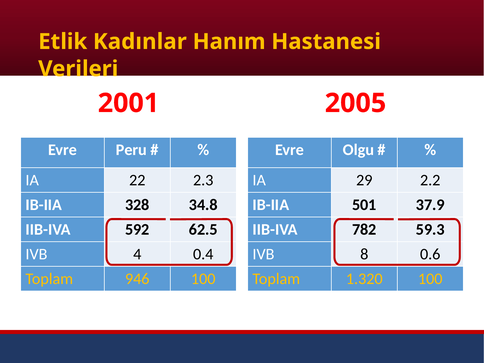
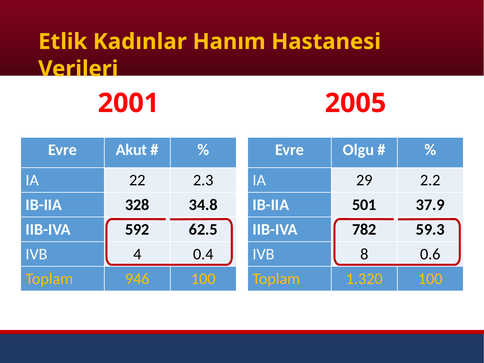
Peru: Peru -> Akut (131, 150)
